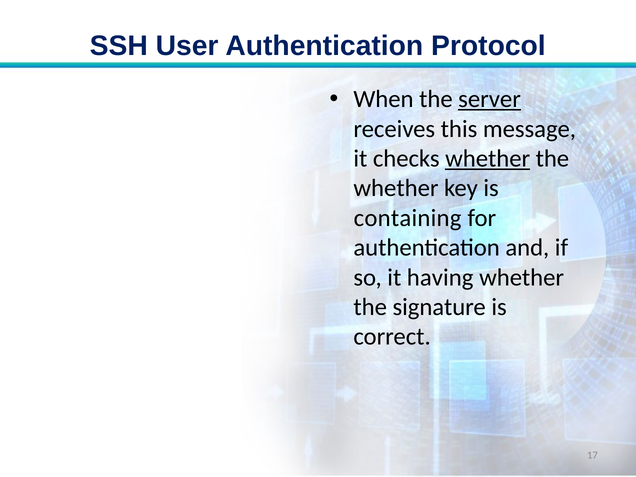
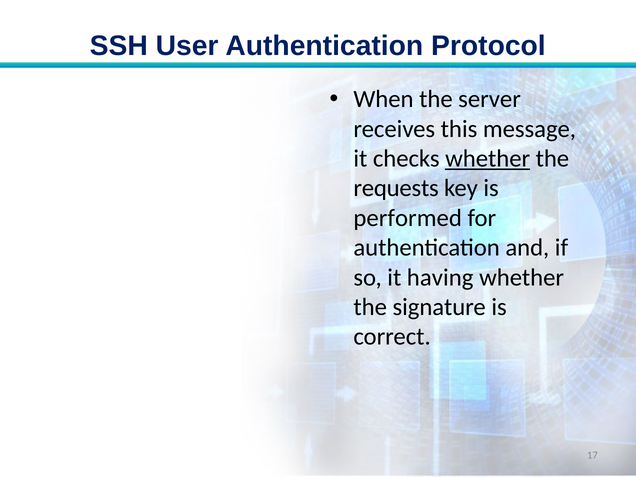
server underline: present -> none (490, 99)
whether: whether -> requests (396, 188)
containing: containing -> performed (408, 218)
